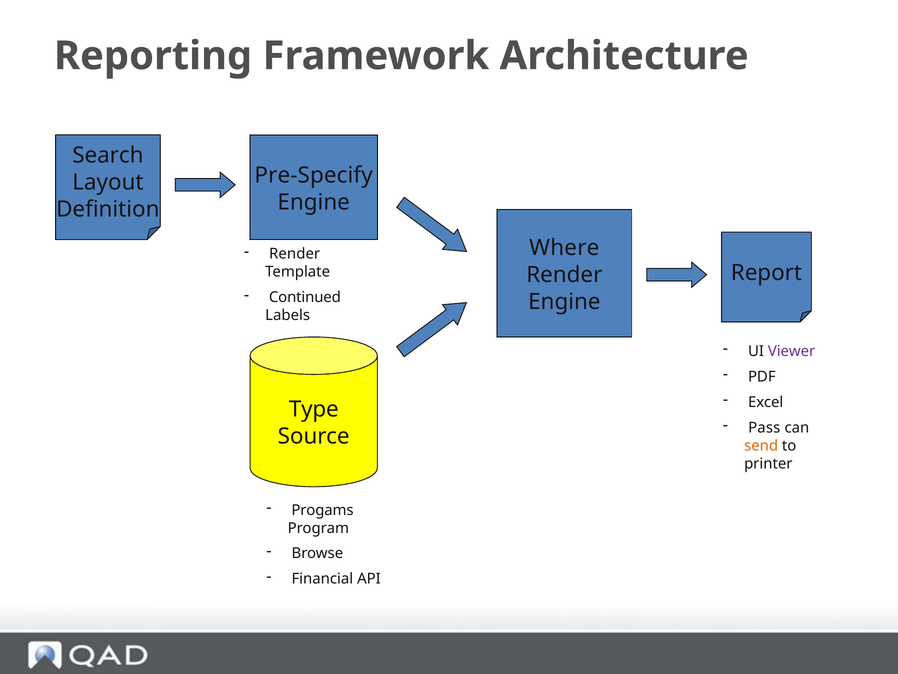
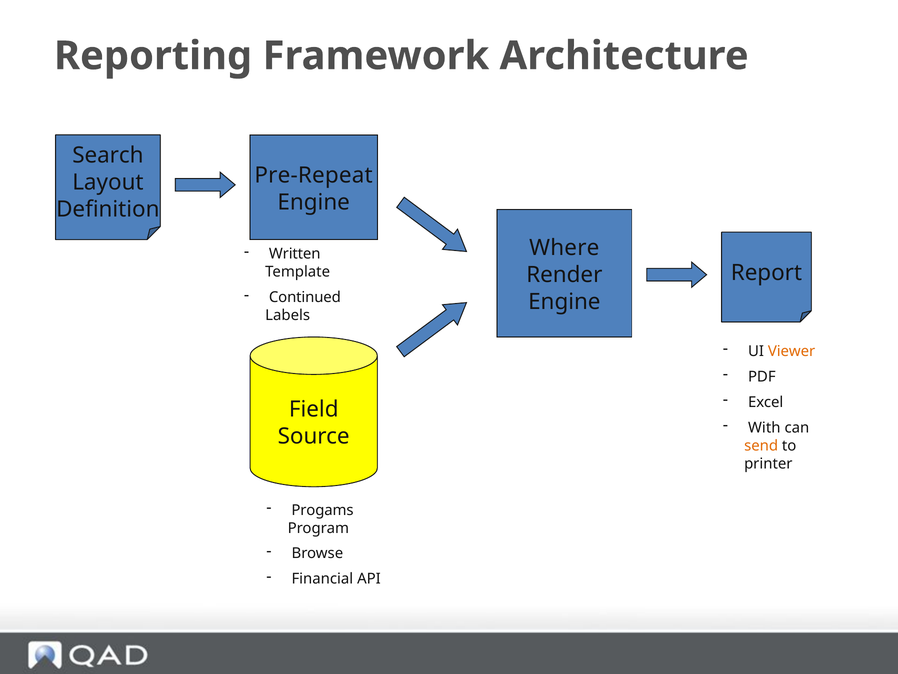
Pre-Specify: Pre-Specify -> Pre-Repeat (314, 175)
Render: Render -> Written (295, 254)
Viewer colour: purple -> orange (792, 351)
Type: Type -> Field (314, 409)
Pass: Pass -> With (764, 428)
